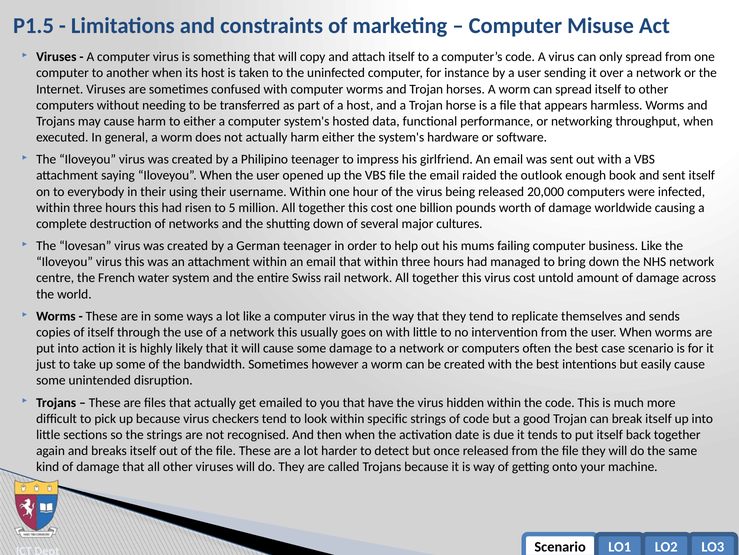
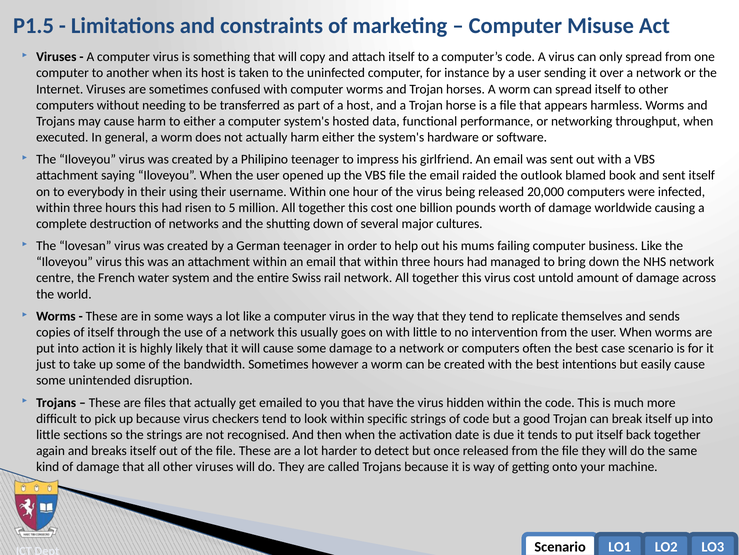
enough: enough -> blamed (586, 175)
